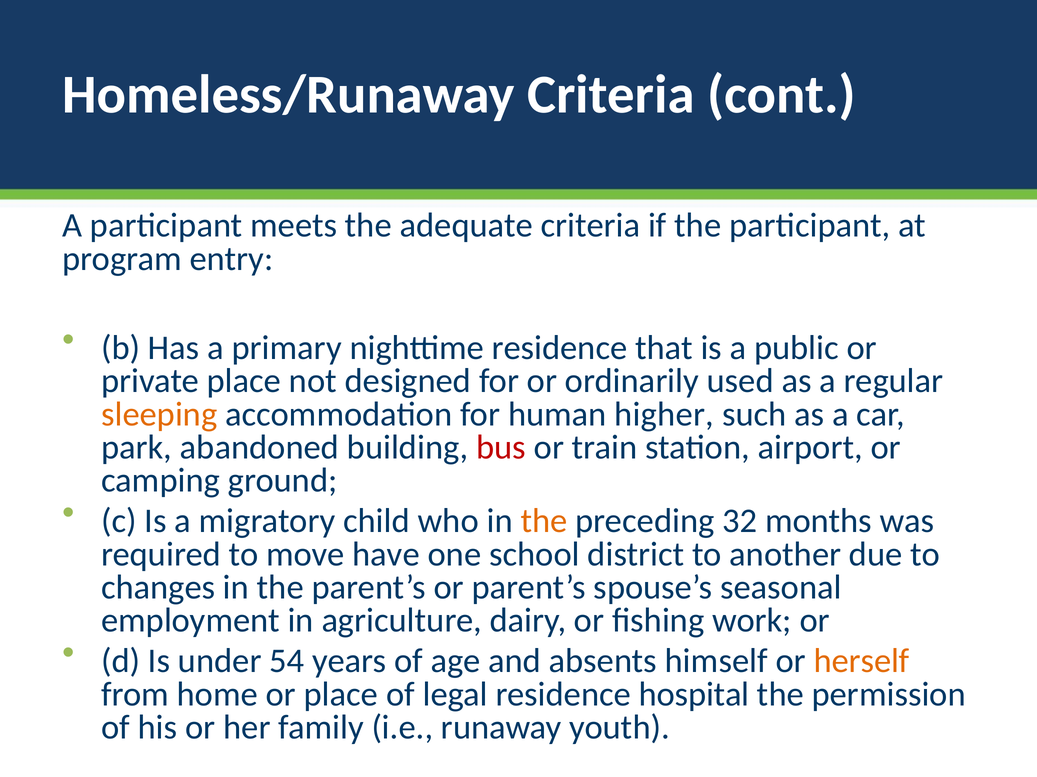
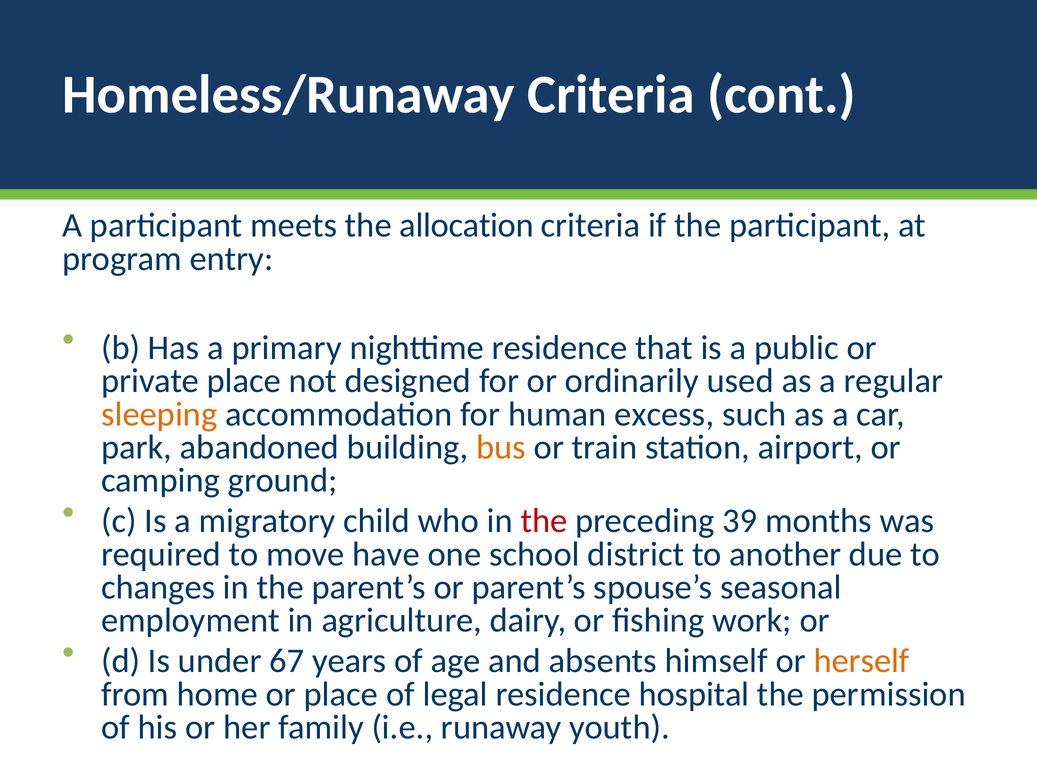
adequate: adequate -> allocation (467, 226)
higher: higher -> excess (664, 415)
bus colour: red -> orange (501, 448)
the colour: orange -> red (544, 522)
32: 32 -> 39 (740, 522)
54: 54 -> 67 (287, 662)
